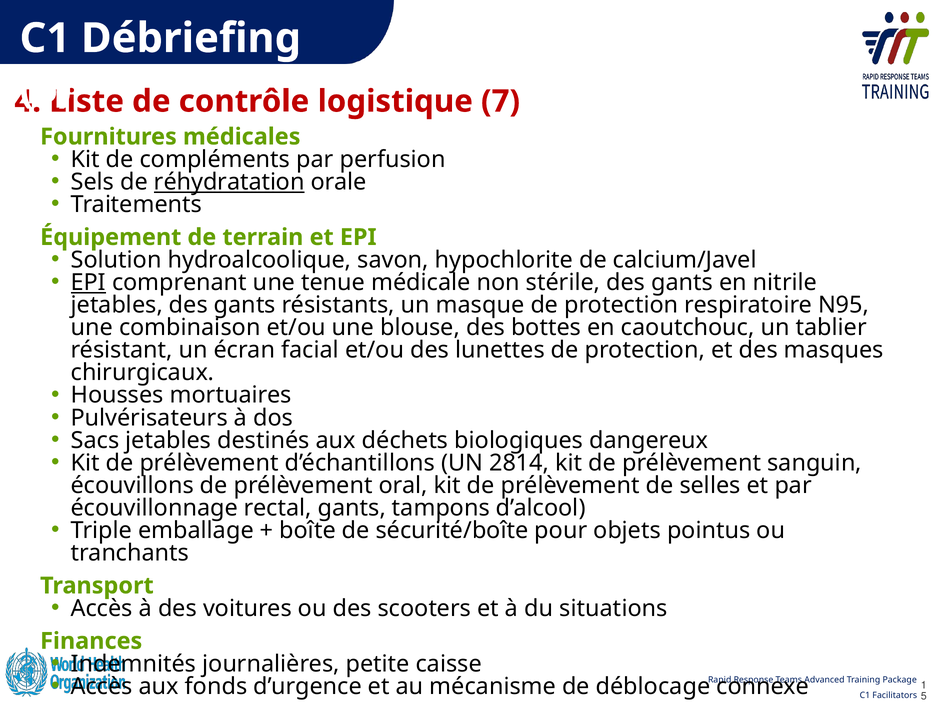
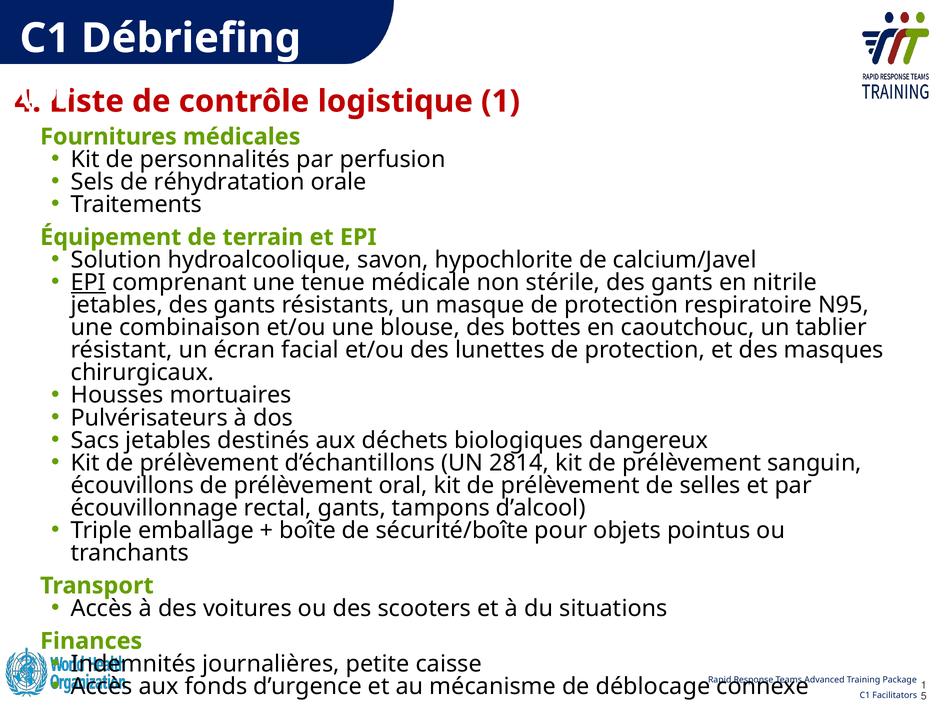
logistique 7: 7 -> 1 (501, 101)
compléments: compléments -> personnalités (215, 160)
réhydratation underline: present -> none (229, 182)
